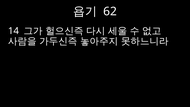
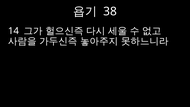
62: 62 -> 38 (110, 11)
